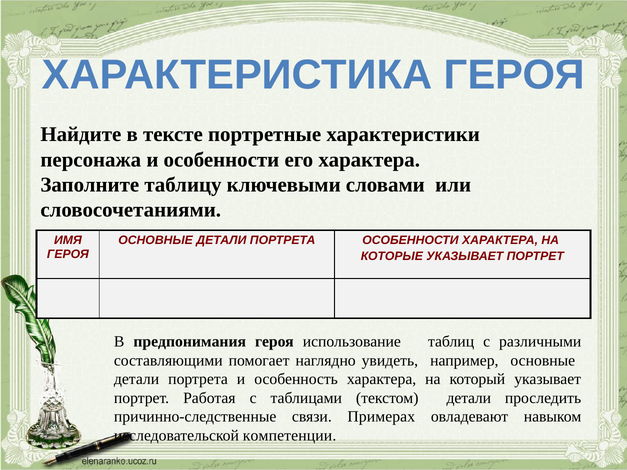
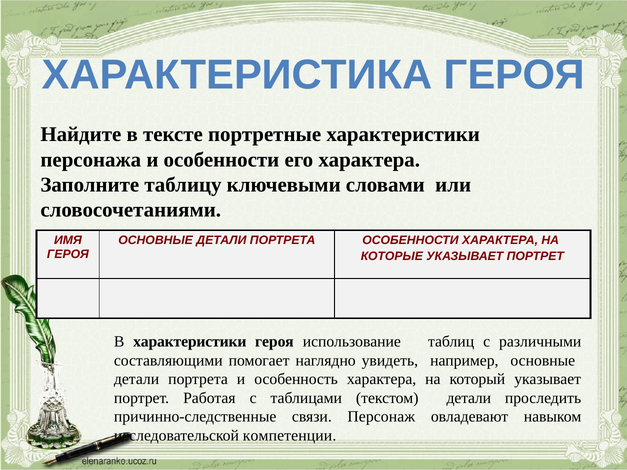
В предпонимания: предпонимания -> характеристики (190, 342)
Примерах: Примерах -> Персонаж (381, 417)
